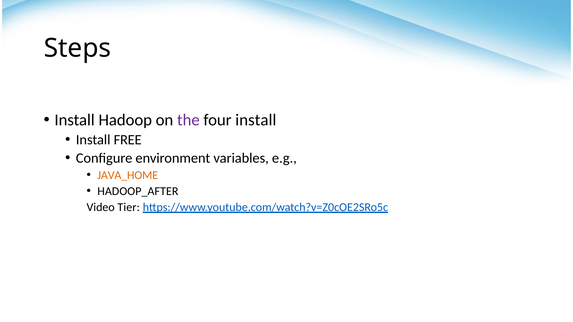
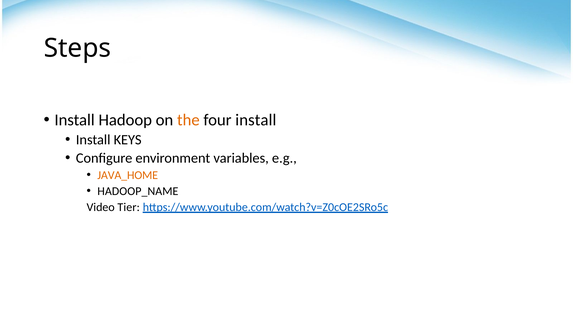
the colour: purple -> orange (188, 120)
FREE: FREE -> KEYS (128, 140)
HADOOP_AFTER: HADOOP_AFTER -> HADOOP_NAME (138, 191)
